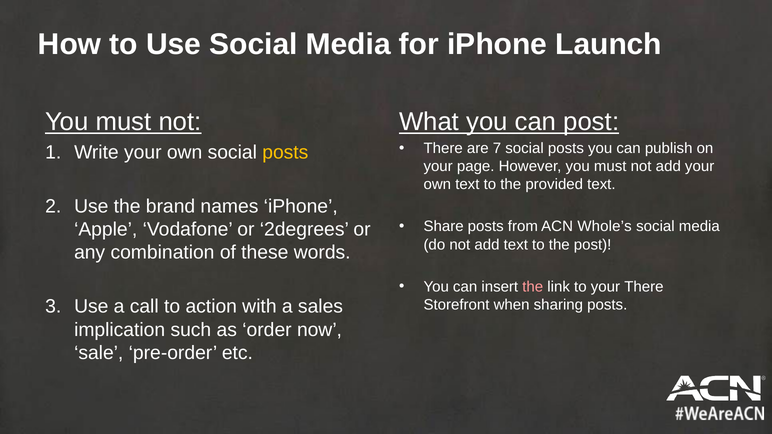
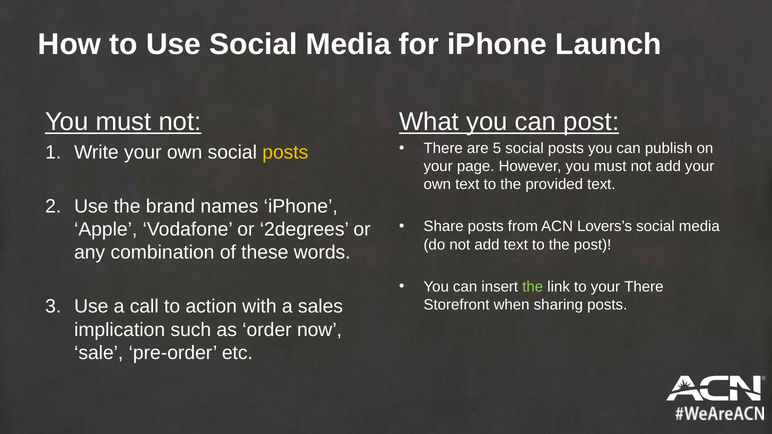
7: 7 -> 5 (497, 149)
Whole’s: Whole’s -> Lovers’s (605, 227)
the colour: pink -> light green (533, 287)
